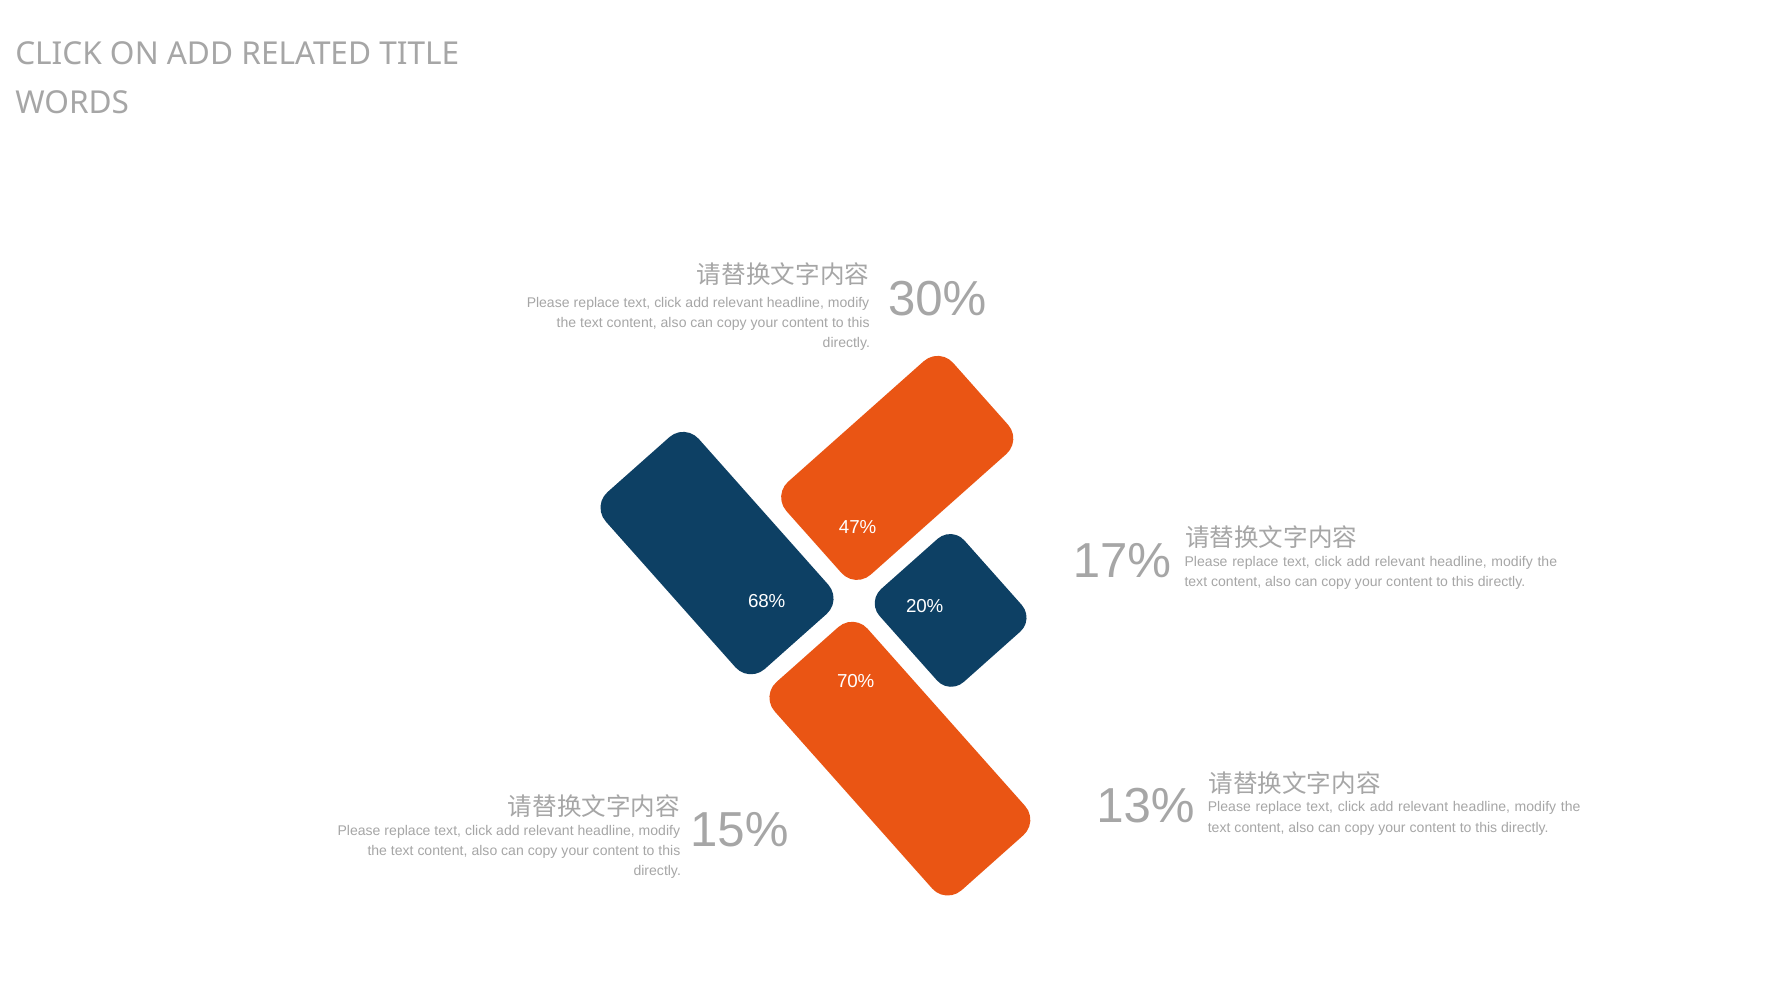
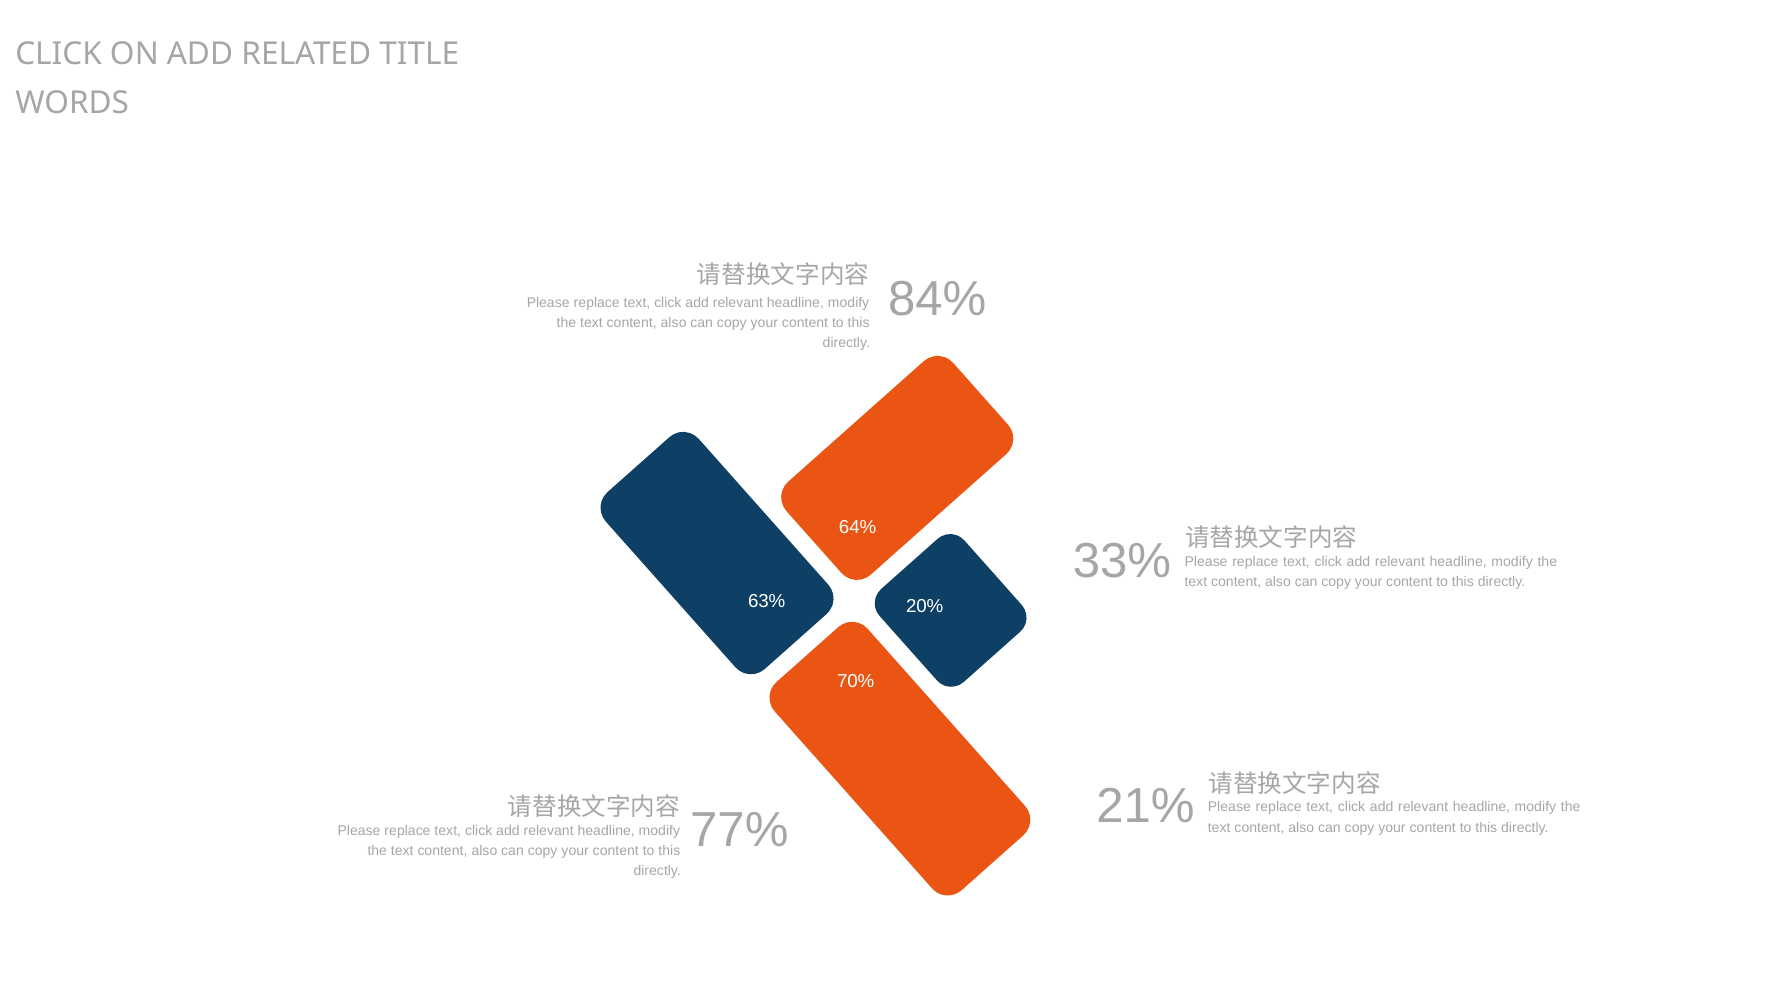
30%: 30% -> 84% (937, 299)
47%: 47% -> 64% (858, 527)
17%: 17% -> 33% (1122, 561)
68%: 68% -> 63% (767, 602)
13%: 13% -> 21% (1145, 806)
15%: 15% -> 77% (739, 830)
